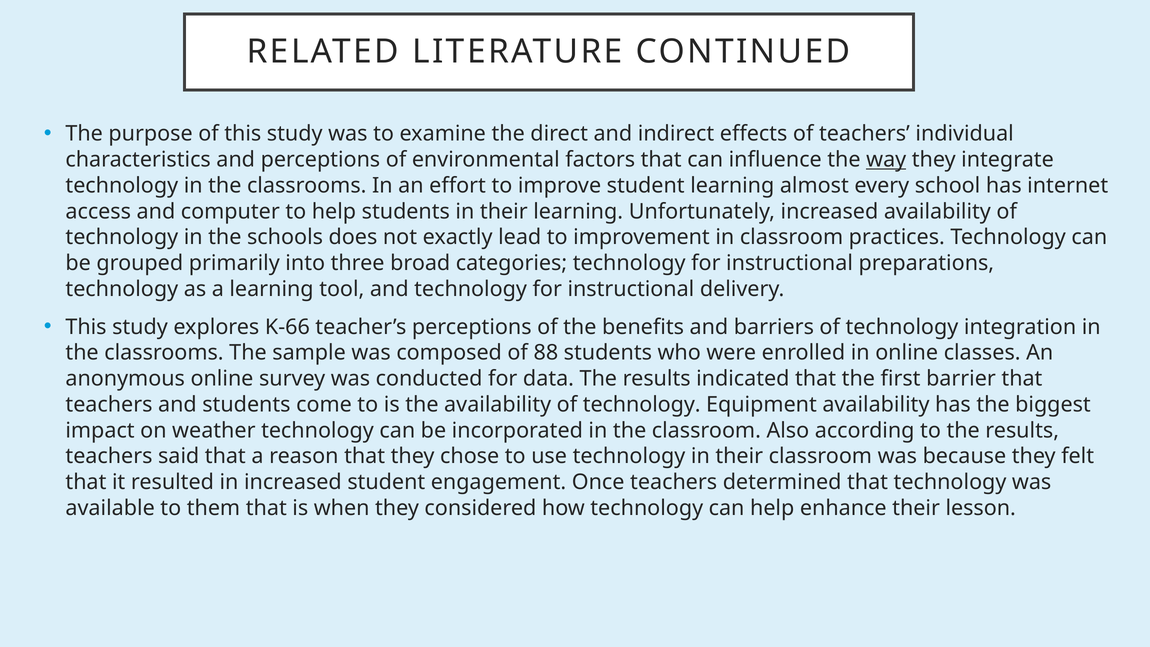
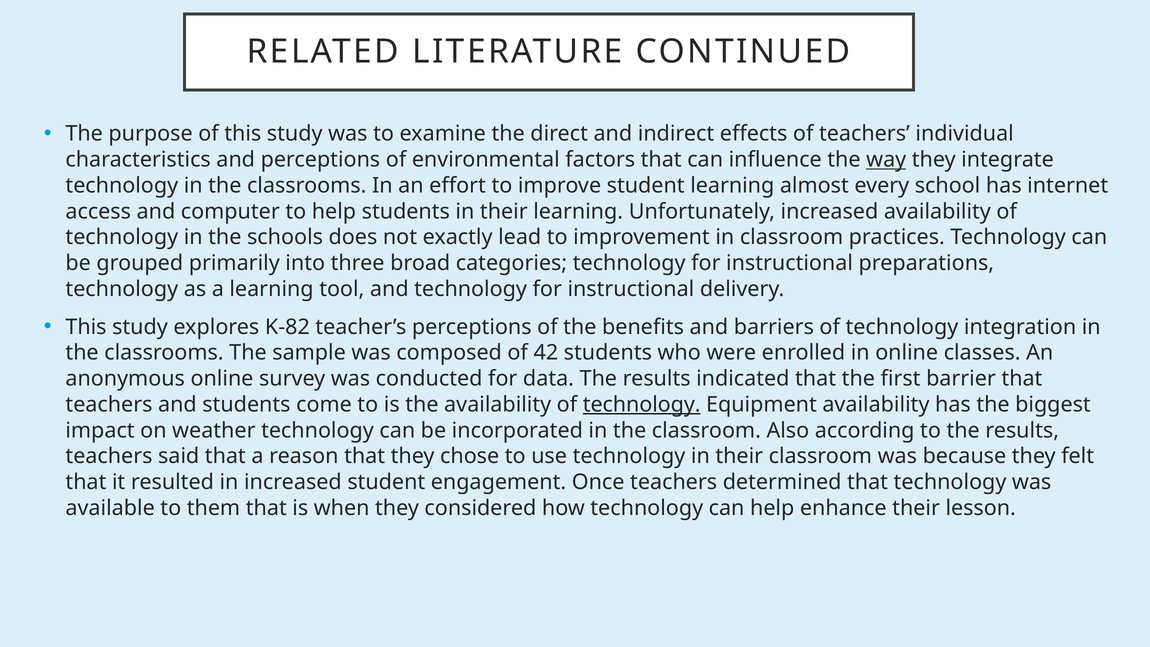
K-66: K-66 -> K-82 (287, 327)
88: 88 -> 42 (546, 353)
technology underline: none -> present (642, 405)
